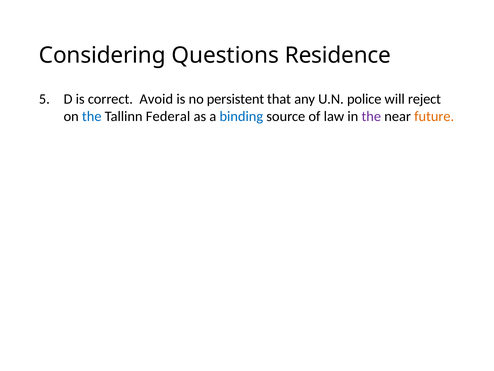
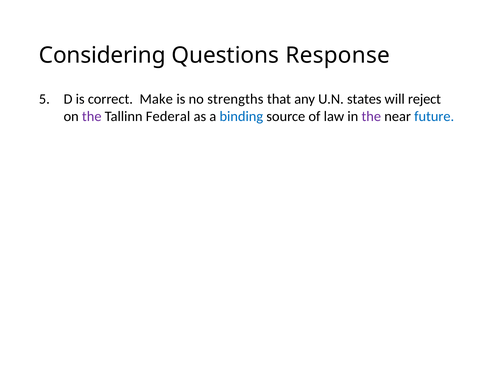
Residence: Residence -> Response (338, 55)
Avoid: Avoid -> Make (156, 99)
persistent: persistent -> strengths (235, 99)
police: police -> states (364, 99)
the colour: blue -> purple (92, 116)
future colour: orange -> blue (434, 116)
